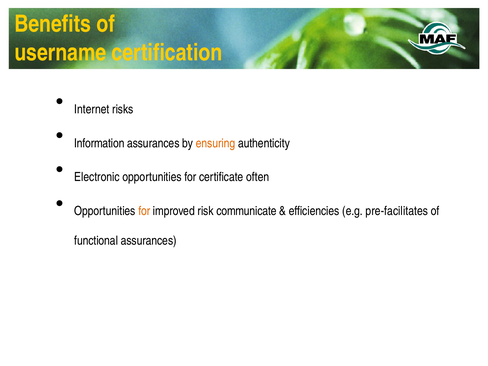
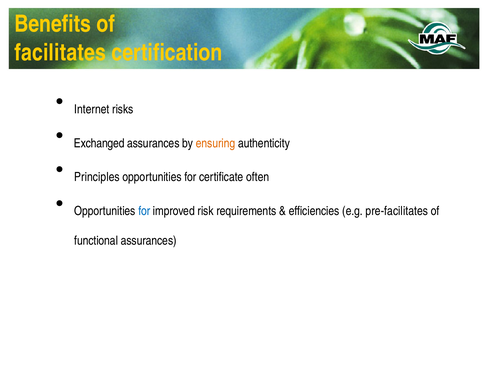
username: username -> facilitates (60, 53)
Information: Information -> Exchanged (99, 143)
Electronic: Electronic -> Principles (97, 177)
for colour: orange -> blue (144, 211)
communicate: communicate -> requirements (246, 211)
